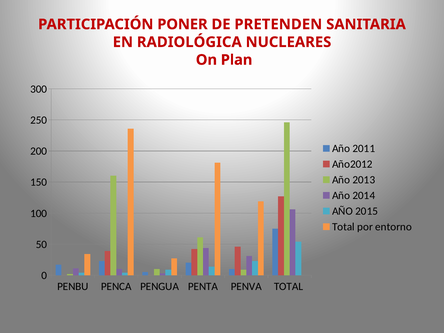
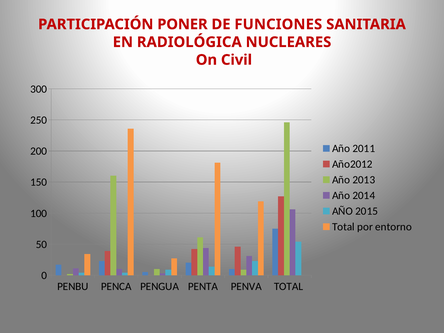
PRETENDEN: PRETENDEN -> FUNCIONES (278, 24)
Plan: Plan -> Civil (237, 60)
